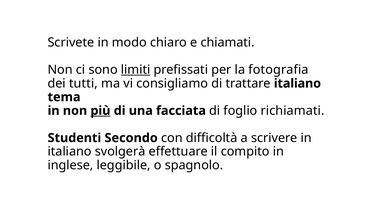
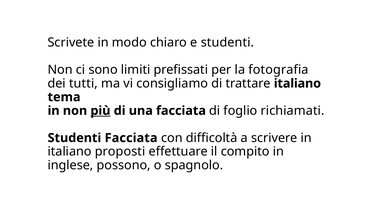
e chiamati: chiamati -> studenti (227, 43)
limiti underline: present -> none (136, 70)
Studenti Secondo: Secondo -> Facciata (131, 138)
svolgerà: svolgerà -> proposti (120, 152)
leggibile: leggibile -> possono (124, 165)
